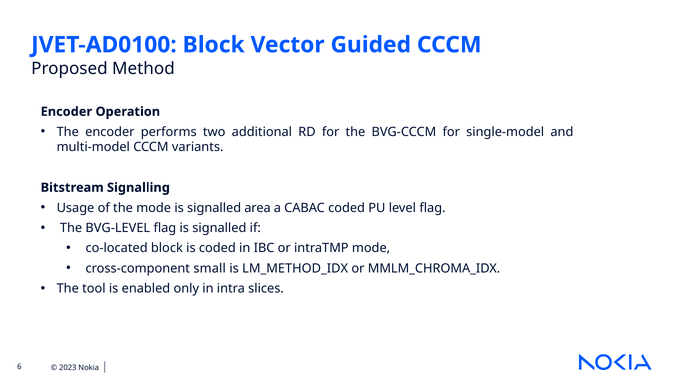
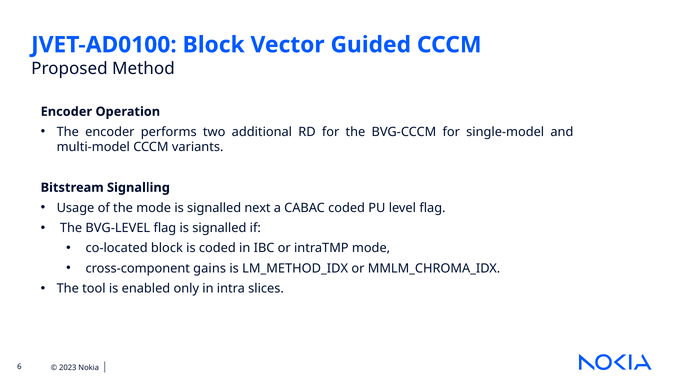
area: area -> next (258, 208)
small: small -> gains (210, 269)
